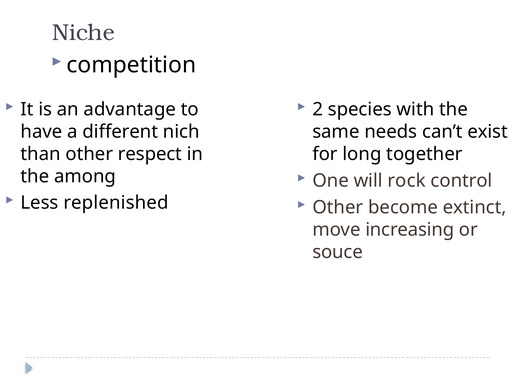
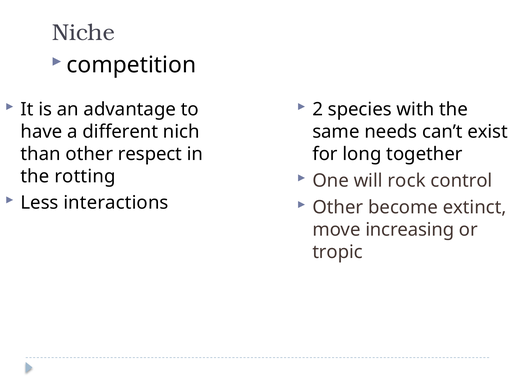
among: among -> rotting (85, 176)
replenished: replenished -> interactions (116, 203)
souce: souce -> tropic (338, 252)
